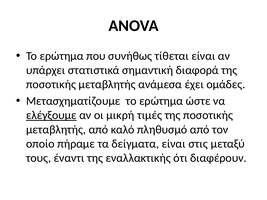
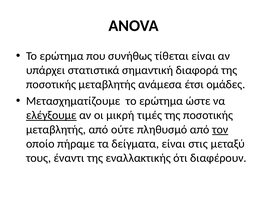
έχει: έχει -> έτσι (194, 85)
καλό: καλό -> ούτε (123, 130)
τον underline: none -> present (220, 130)
